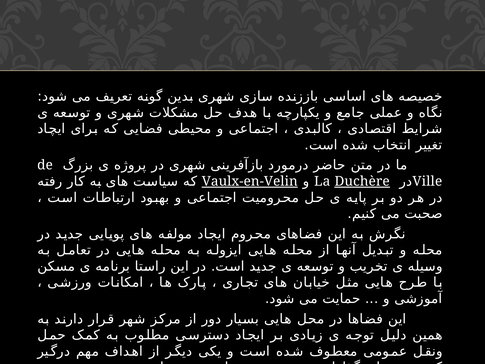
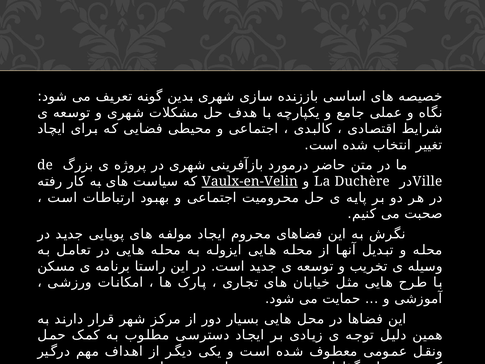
Duchère underline: present -> none (362, 181)
